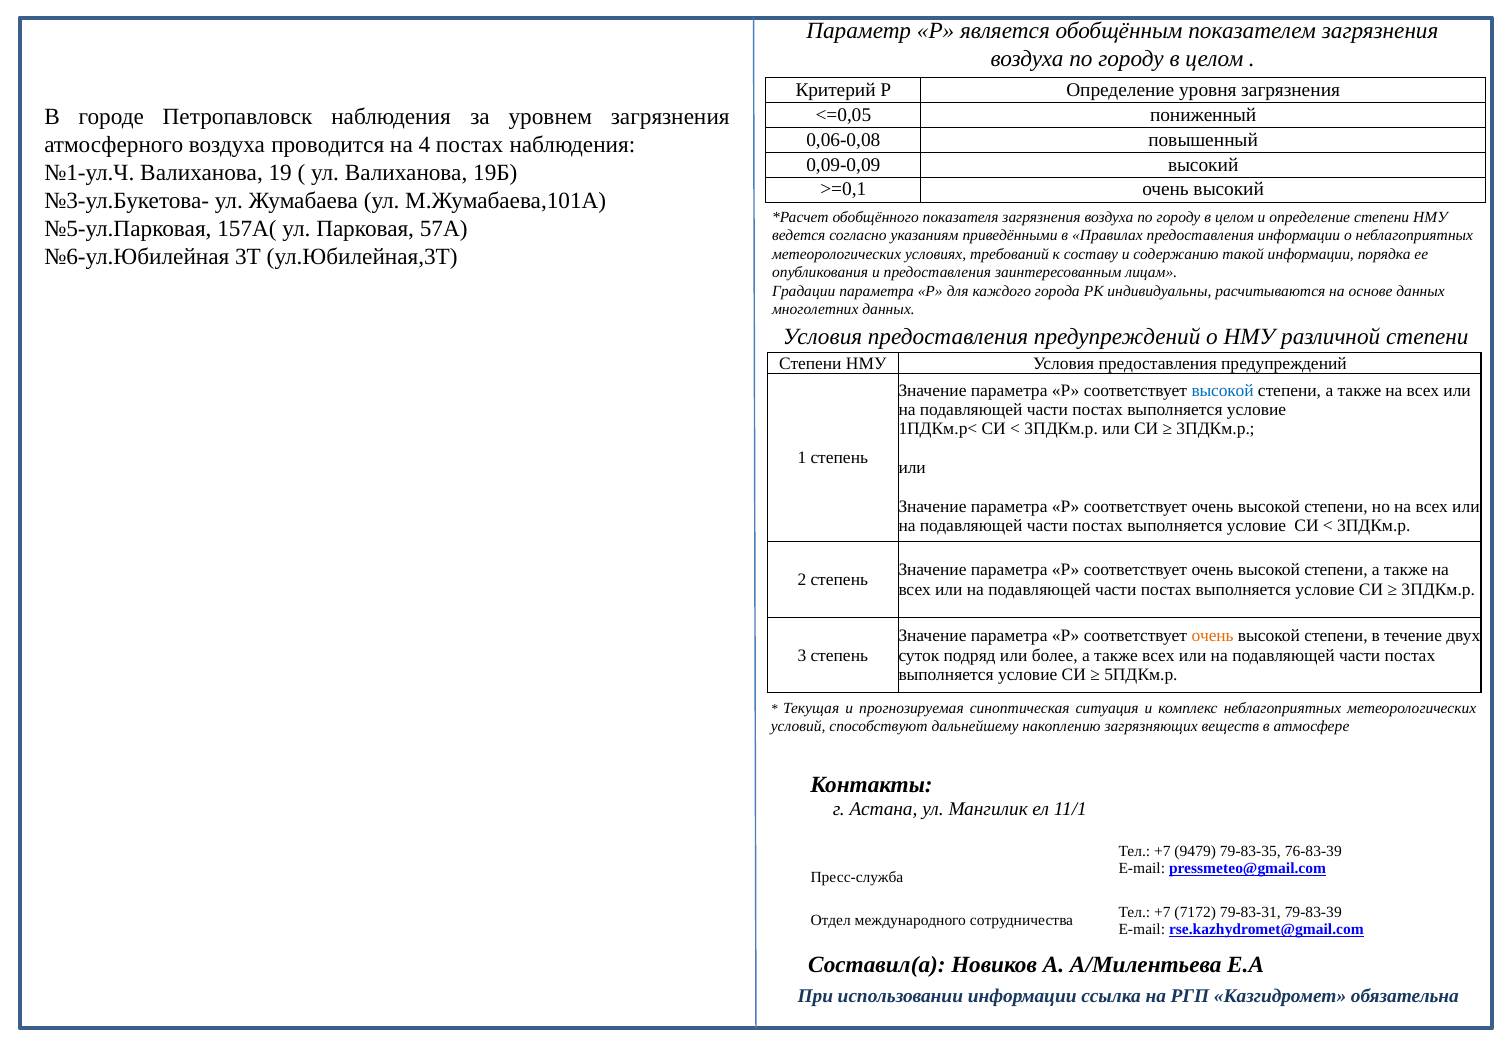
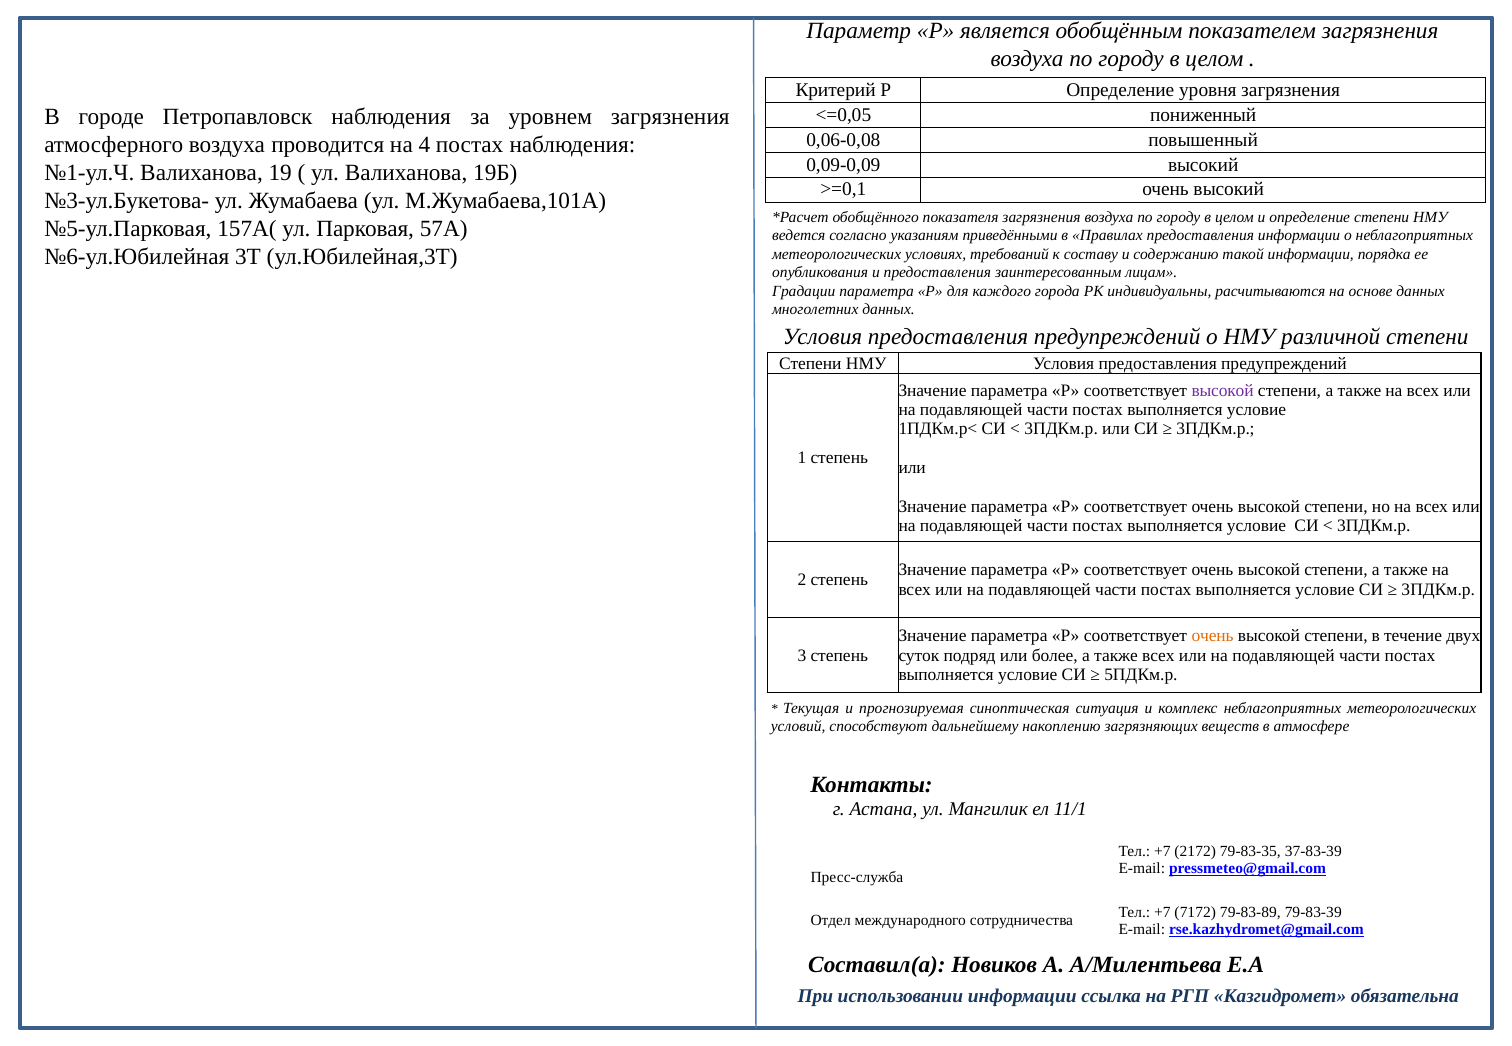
высокой colour: blue -> purple (1223, 391)
9479: 9479 -> 2172 (1195, 852)
76-83-39: 76-83-39 -> 37-83-39 (1313, 852)
79-83-31: 79-83-31 -> 79-83-89 (1250, 913)
